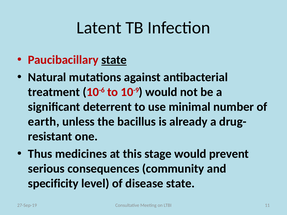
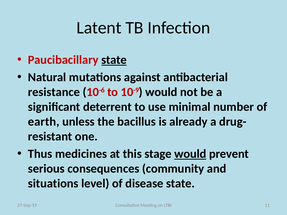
treatment: treatment -> resistance (54, 92)
would underline: none -> present (190, 154)
specificity: specificity -> situations (53, 184)
